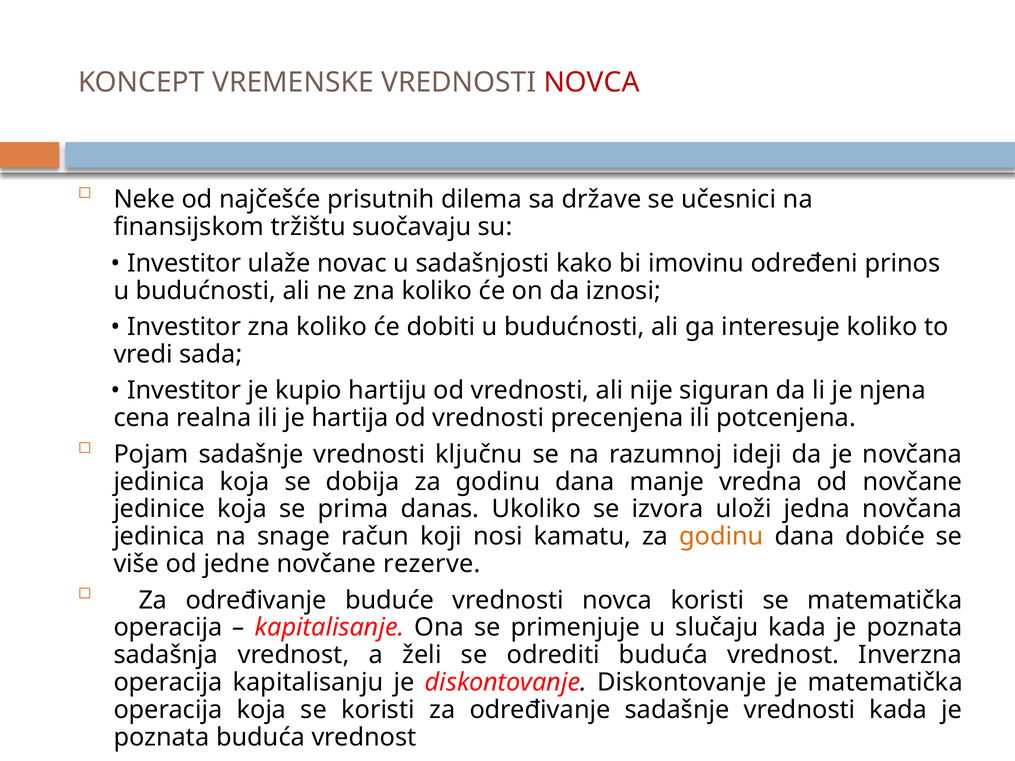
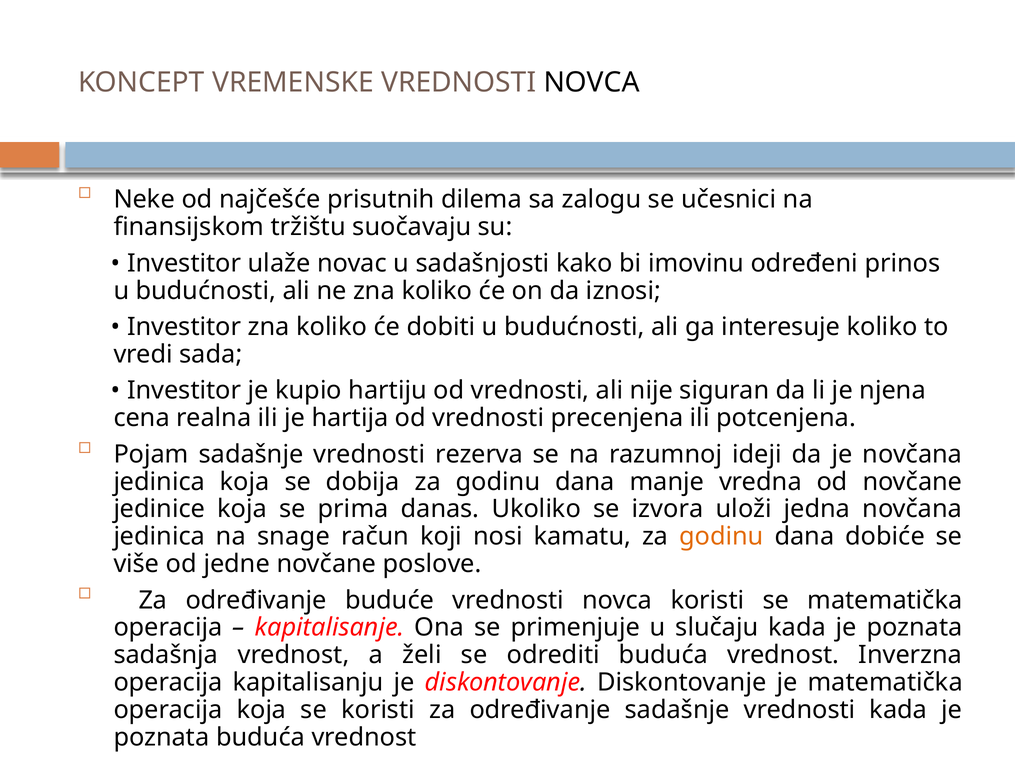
NOVCA colour: red -> black (592, 82)
države: države -> zalogu (601, 200)
ključnu: ključnu -> rezerva (479, 454)
rezerve: rezerve -> poslove (432, 564)
